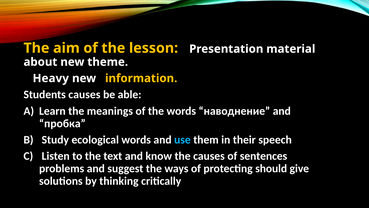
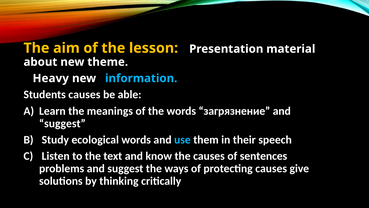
information colour: yellow -> light blue (141, 78)
наводнение: наводнение -> загрязнение (234, 111)
пробка: пробка -> suggest (62, 123)
protecting should: should -> causes (271, 168)
